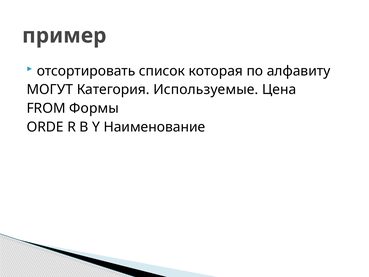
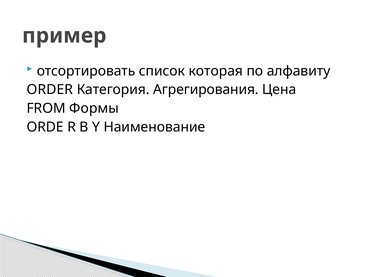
МОГУТ: МОГУТ -> ORDER (50, 90)
Используемые: Используемые -> Агрегирования (206, 90)
